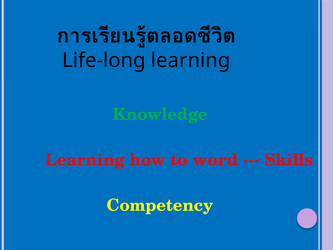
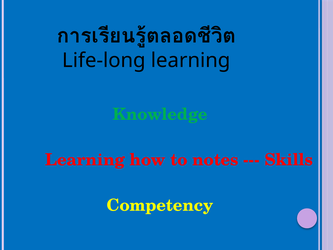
word: word -> notes (215, 160)
